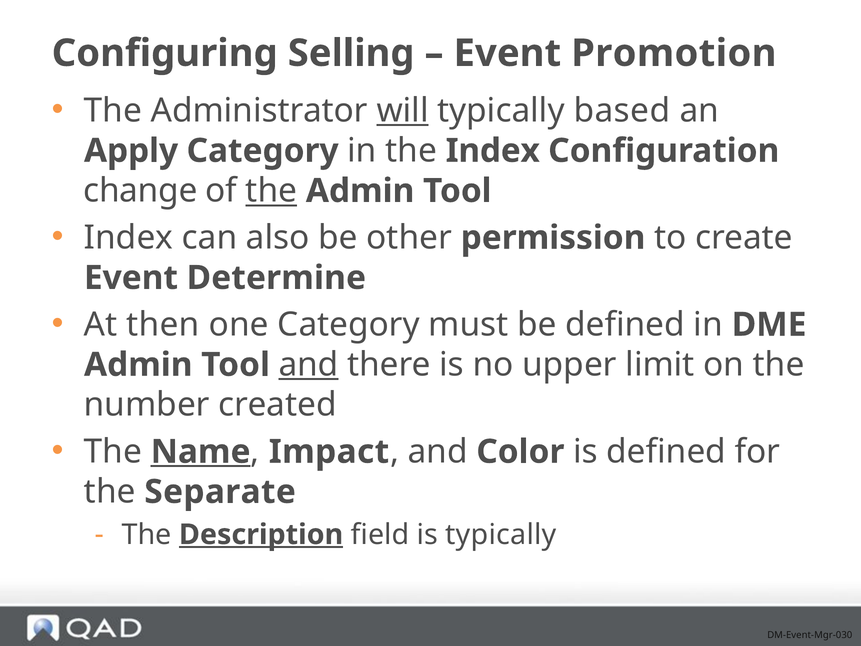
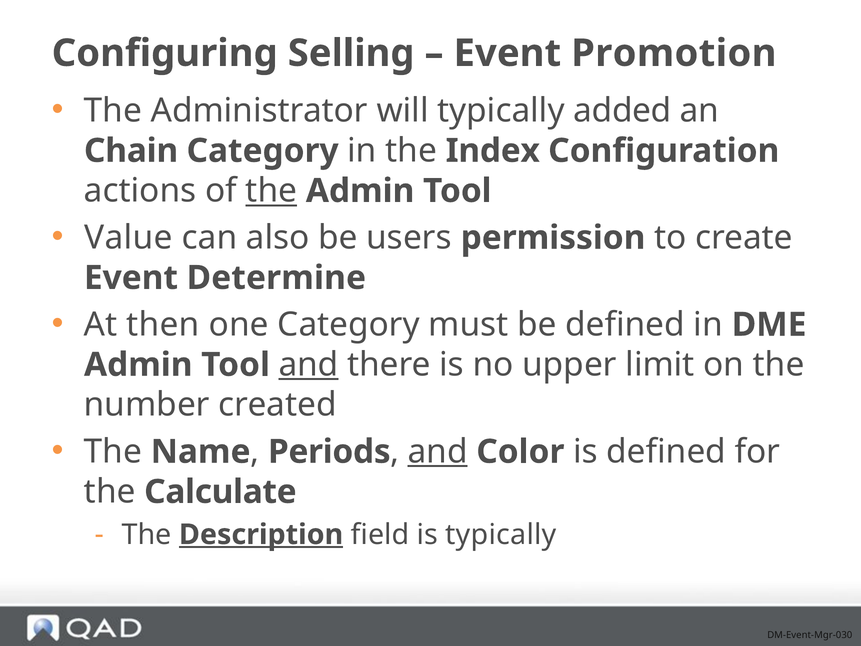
will underline: present -> none (403, 111)
based: based -> added (622, 111)
Apply: Apply -> Chain (131, 151)
change: change -> actions (140, 191)
Index: Index -> Value (128, 238)
other: other -> users (409, 238)
Name underline: present -> none (201, 452)
Impact: Impact -> Periods (329, 452)
and underline: none -> present (438, 452)
Separate: Separate -> Calculate (220, 492)
